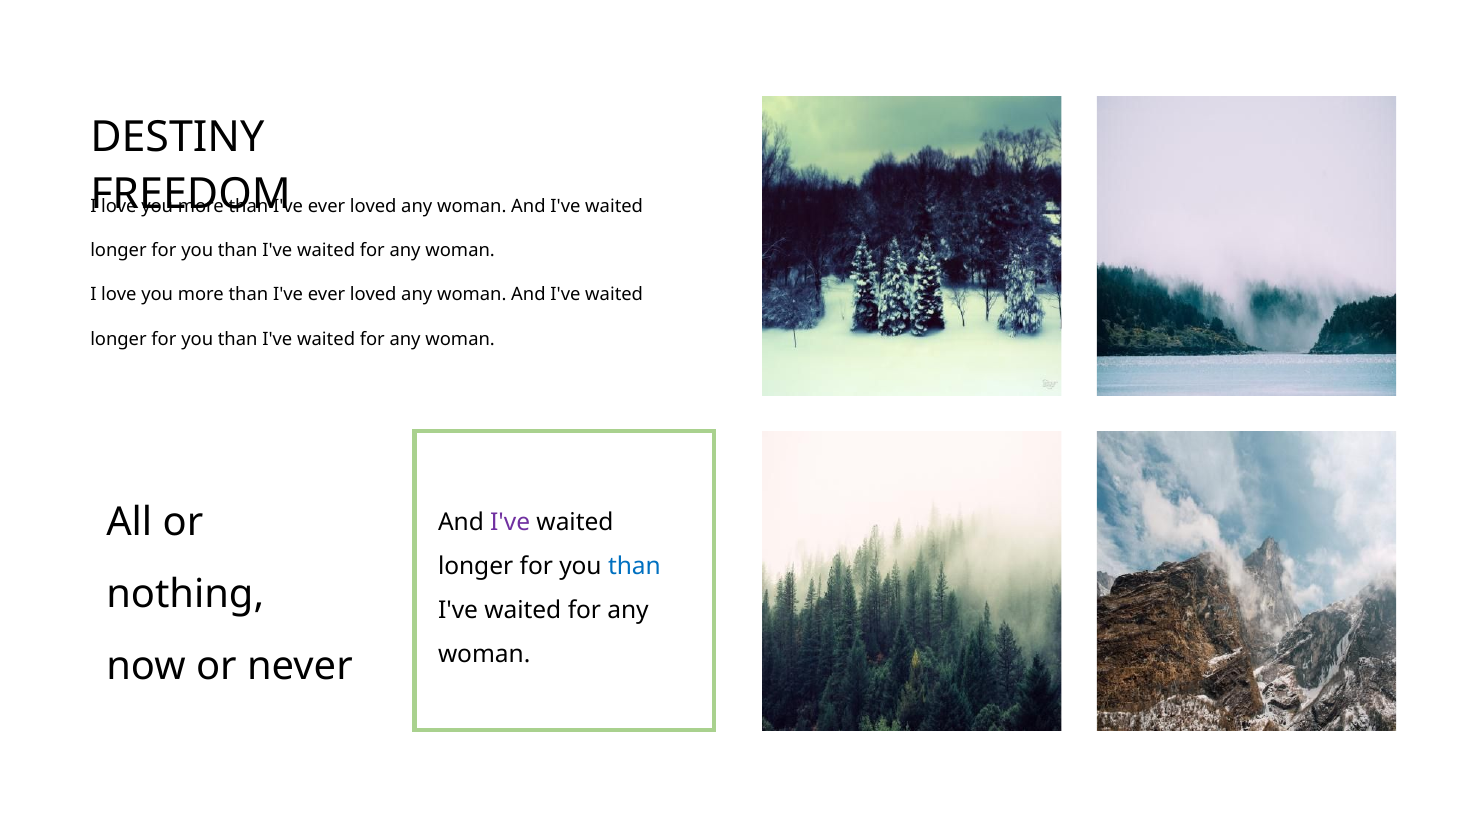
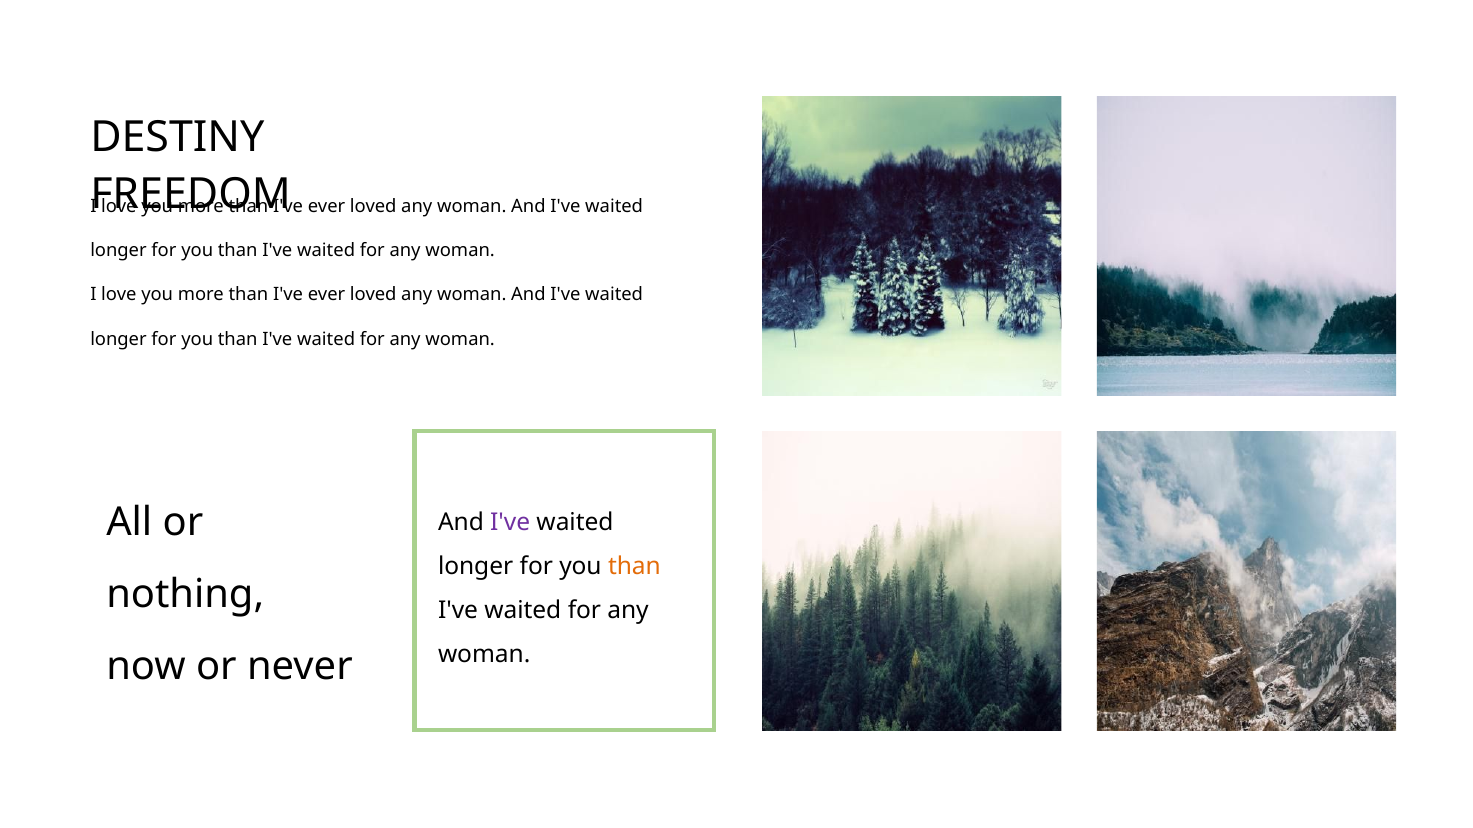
than colour: blue -> orange (634, 567)
